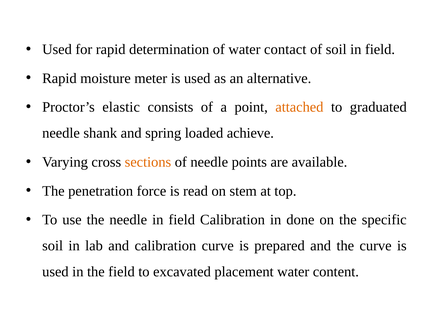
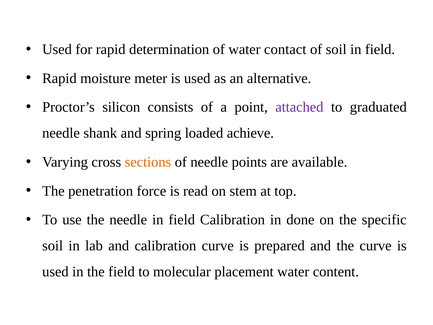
elastic: elastic -> silicon (121, 107)
attached colour: orange -> purple (299, 107)
excavated: excavated -> molecular (182, 272)
